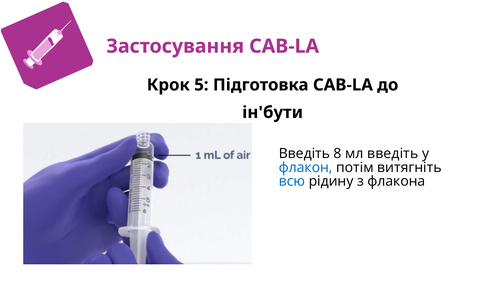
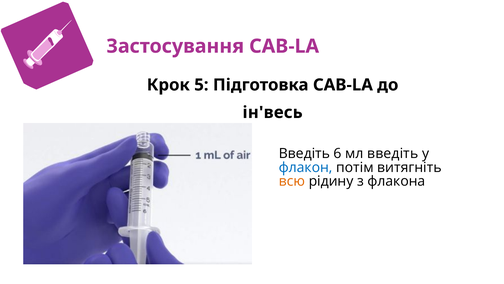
ін'бути: ін'бути -> ін'весь (273, 112)
8: 8 -> 6 (338, 153)
всю colour: blue -> orange (292, 181)
